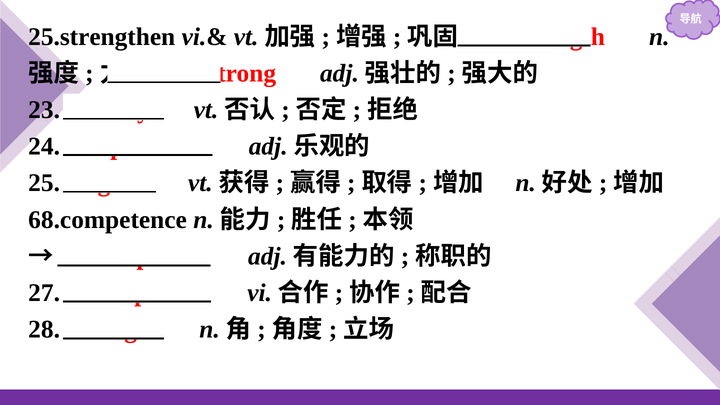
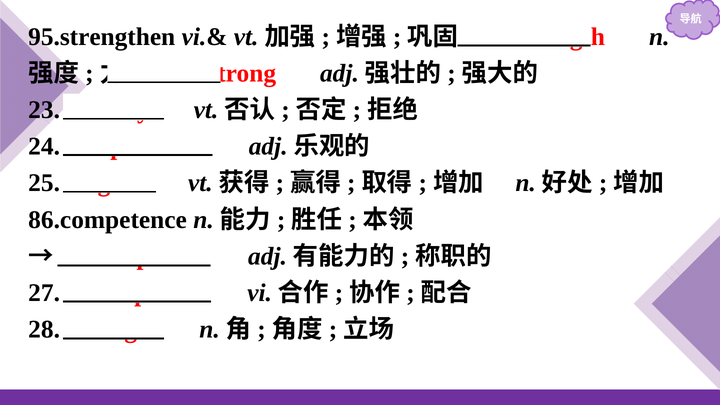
25.strengthen: 25.strengthen -> 95.strengthen (102, 37)
68.competence: 68.competence -> 86.competence (108, 220)
